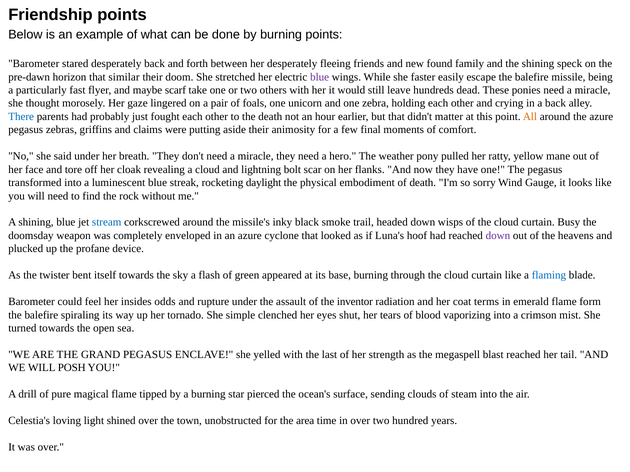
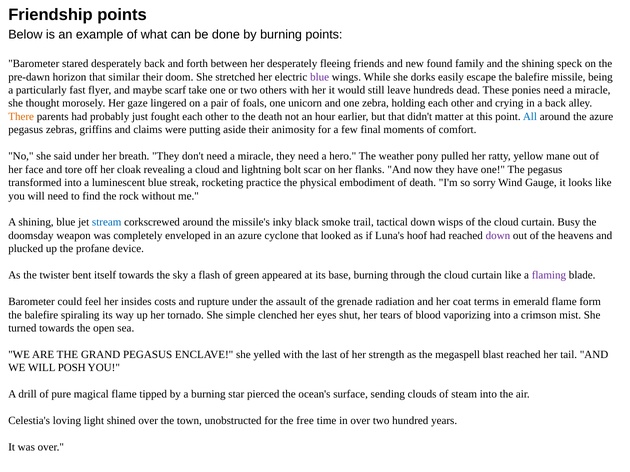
faster: faster -> dorks (423, 77)
There colour: blue -> orange (21, 117)
All colour: orange -> blue (530, 117)
daylight: daylight -> practice (264, 183)
headed: headed -> tactical (392, 223)
flaming colour: blue -> purple (549, 276)
odds: odds -> costs (165, 302)
inventor: inventor -> grenade (355, 302)
area: area -> free (305, 421)
